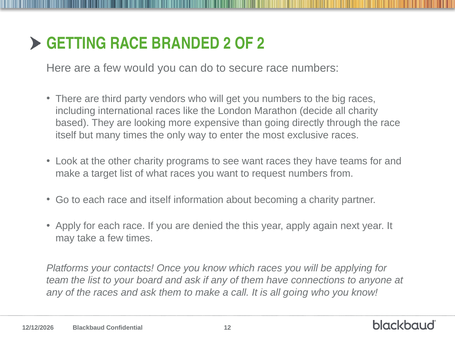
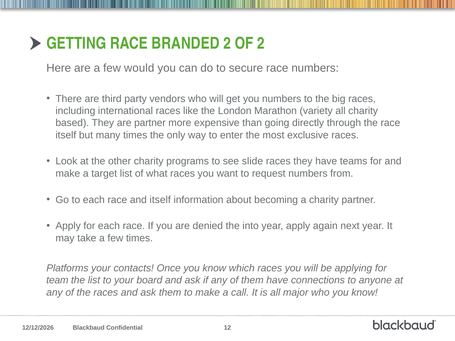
decide: decide -> variety (316, 111)
are looking: looking -> partner (150, 123)
see want: want -> slide (252, 161)
this: this -> into (251, 226)
all going: going -> major (296, 293)
